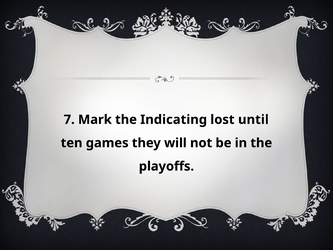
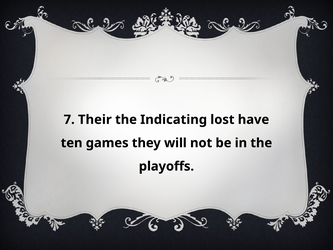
Mark: Mark -> Their (95, 119)
until: until -> have (253, 119)
